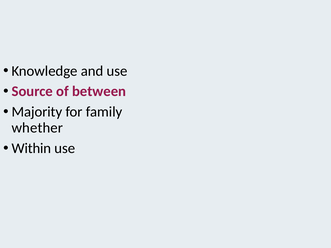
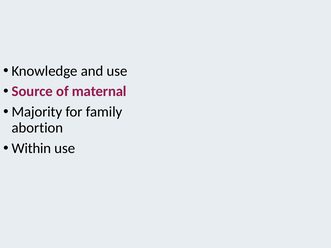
between: between -> maternal (99, 91)
whether: whether -> abortion (37, 128)
